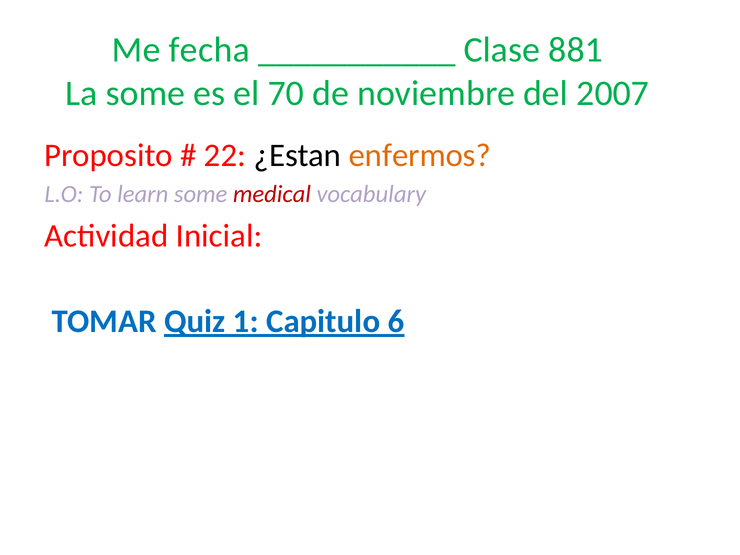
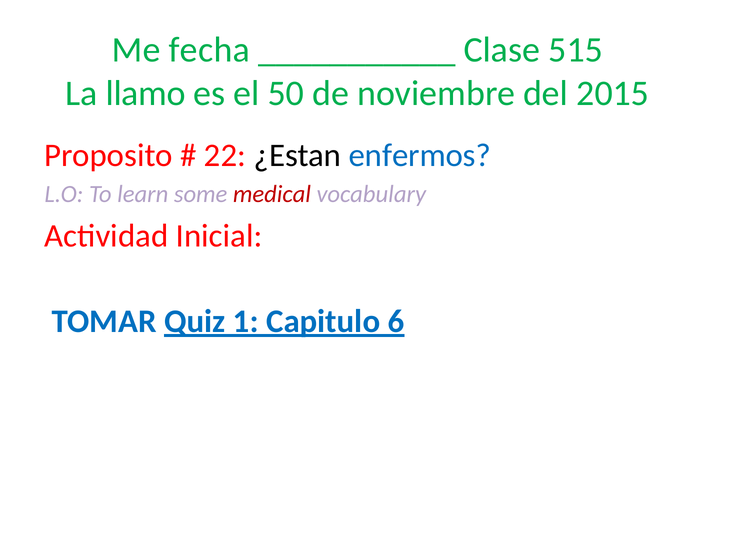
881: 881 -> 515 (576, 50)
La some: some -> llamo (146, 93)
70: 70 -> 50 (286, 93)
2007: 2007 -> 2015 (613, 93)
enfermos colour: orange -> blue (420, 155)
